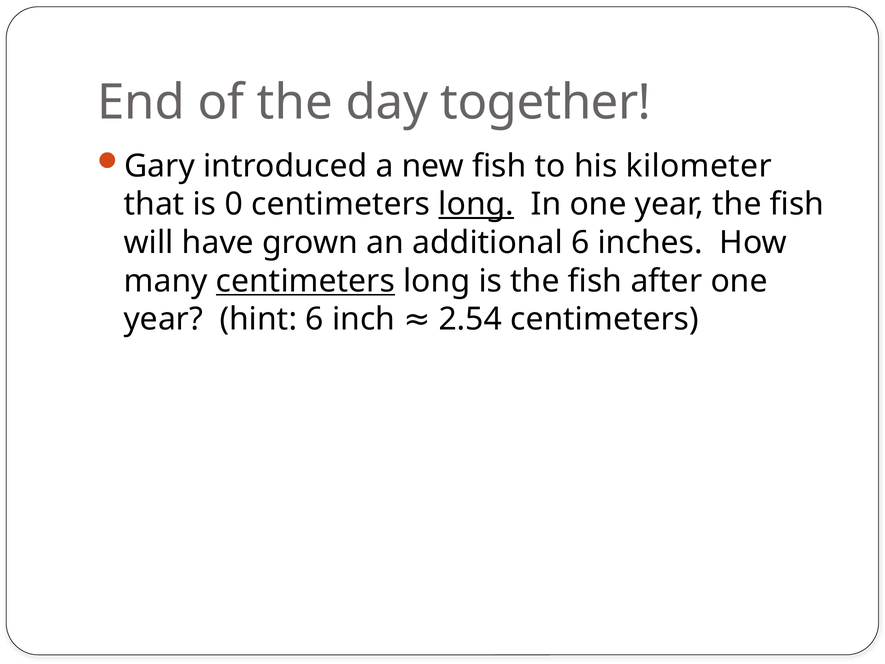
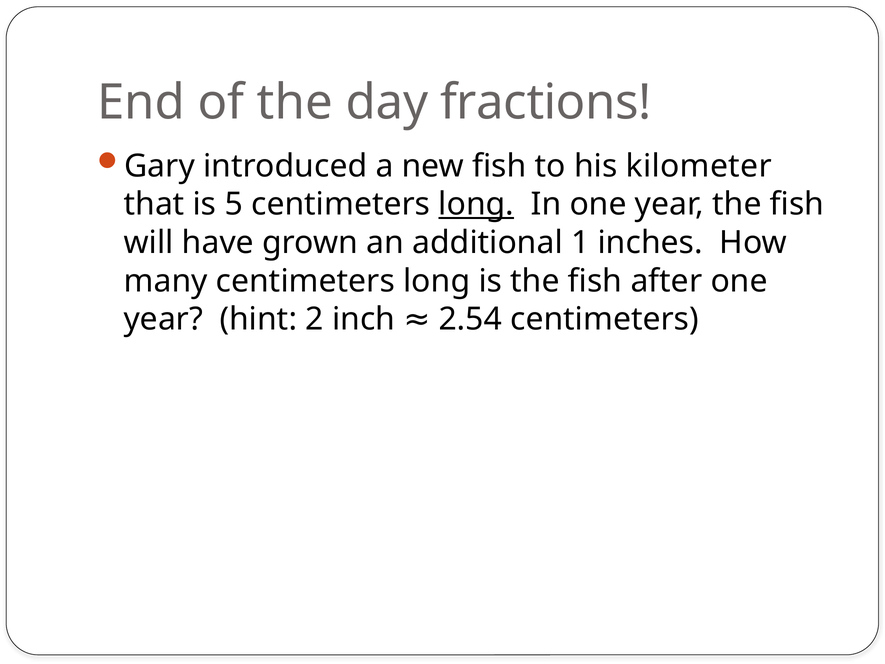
together: together -> fractions (546, 102)
0: 0 -> 5 (234, 204)
additional 6: 6 -> 1 (580, 243)
centimeters underline: present -> none (305, 281)
hint 6: 6 -> 2 (315, 319)
